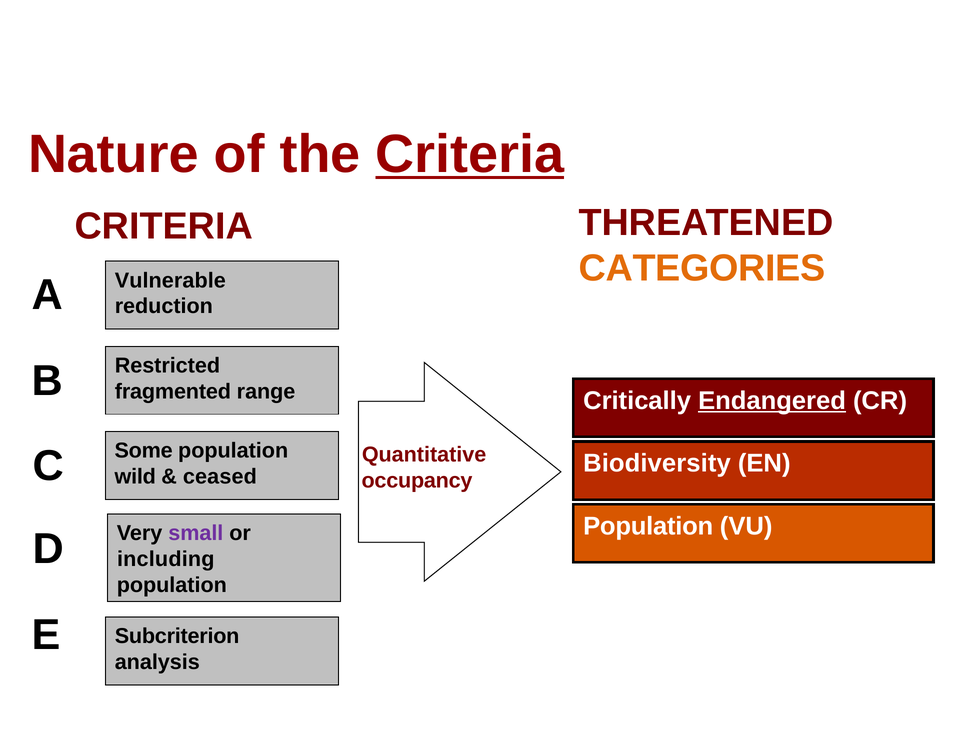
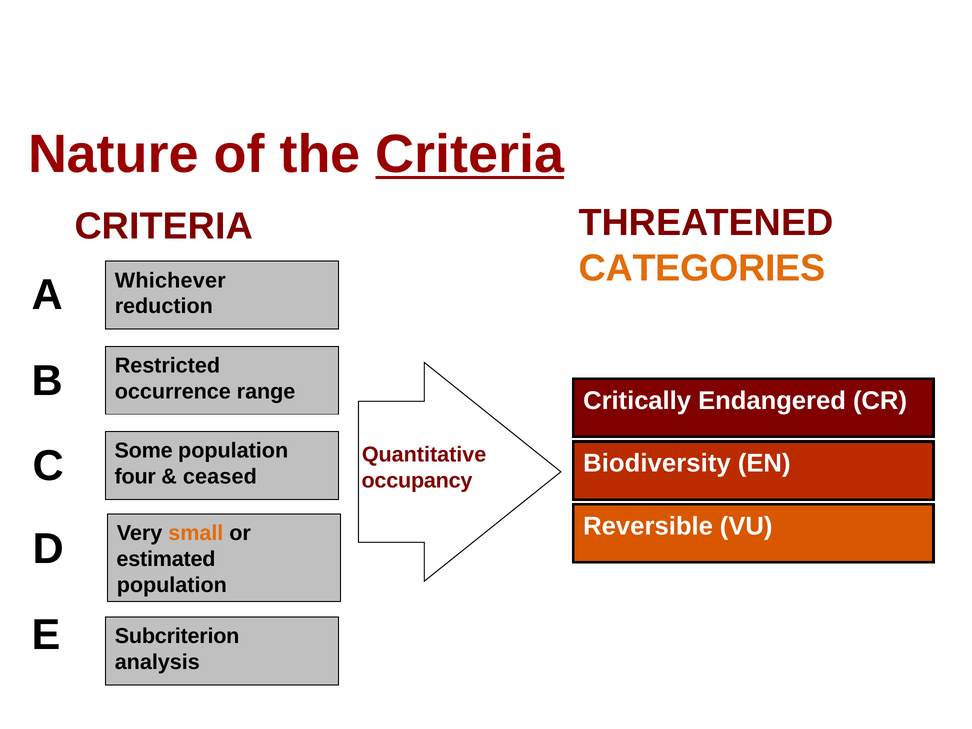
Vulnerable: Vulnerable -> Whichever (170, 280)
fragmented: fragmented -> occurrence (173, 391)
Endangered underline: present -> none (772, 401)
wild: wild -> four (135, 476)
Population: Population -> Reversible (648, 526)
small colour: purple -> orange (196, 533)
including: including -> estimated (166, 559)
